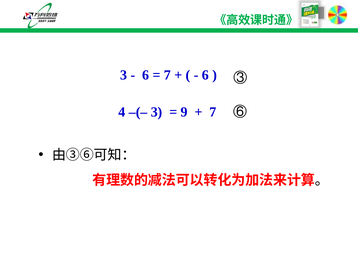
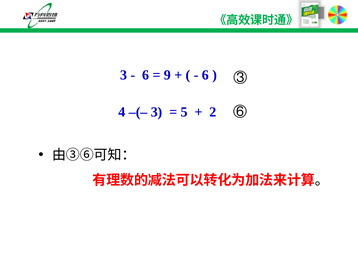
7: 7 -> 9 (167, 75)
9: 9 -> 5 (184, 112)
7: 7 -> 2 (213, 112)
